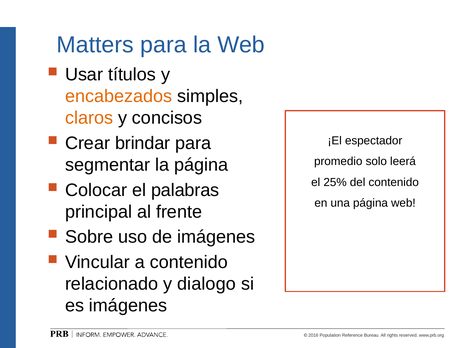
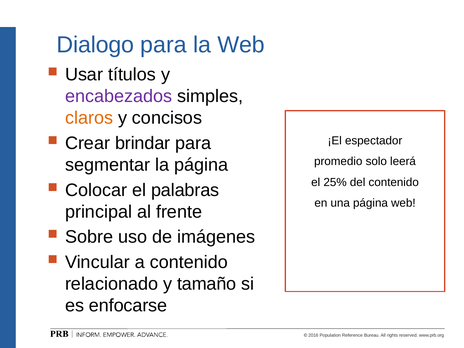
Matters: Matters -> Dialogo (95, 45)
encabezados colour: orange -> purple (119, 96)
dialogo: dialogo -> tamaño (207, 284)
es imágenes: imágenes -> enfocarse (128, 306)
